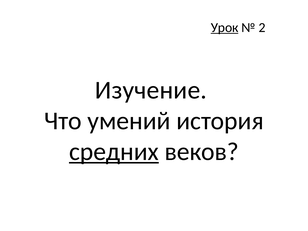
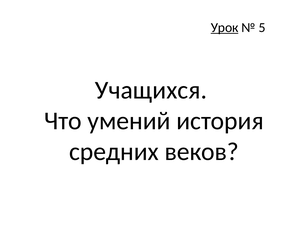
2: 2 -> 5 (262, 28)
Изучение: Изучение -> Учащихся (151, 90)
средних underline: present -> none (114, 152)
